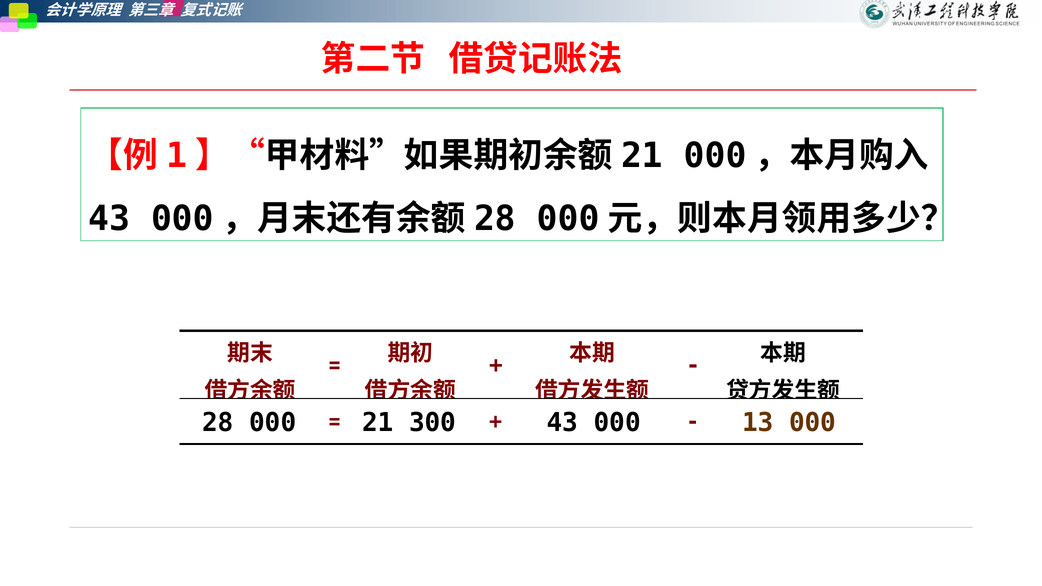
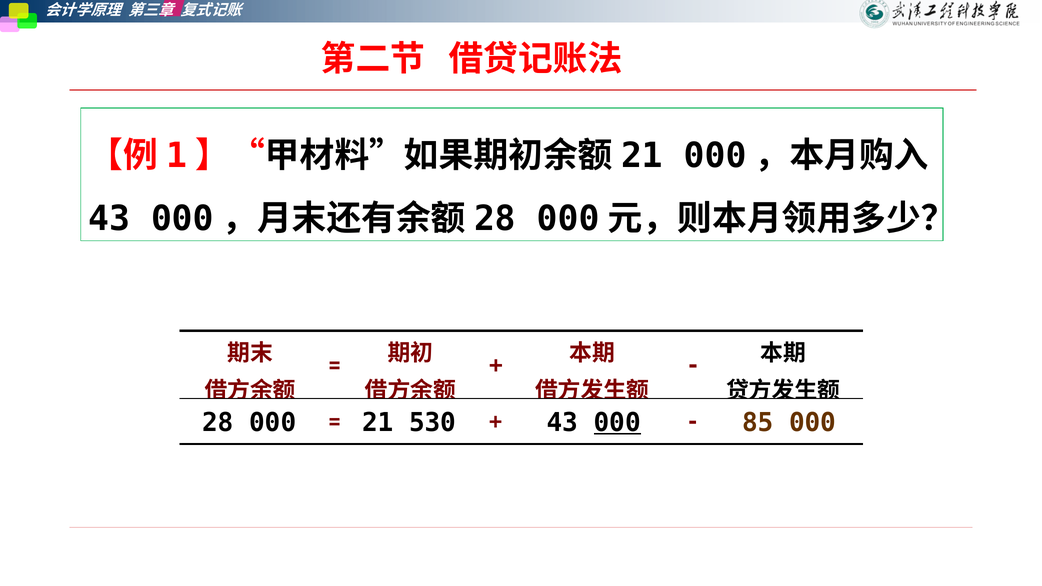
300: 300 -> 530 (433, 423)
000 underline: none -> present (617, 423)
13: 13 -> 85 (758, 423)
